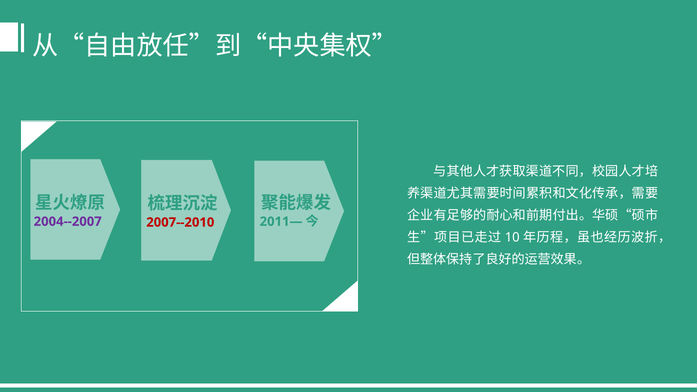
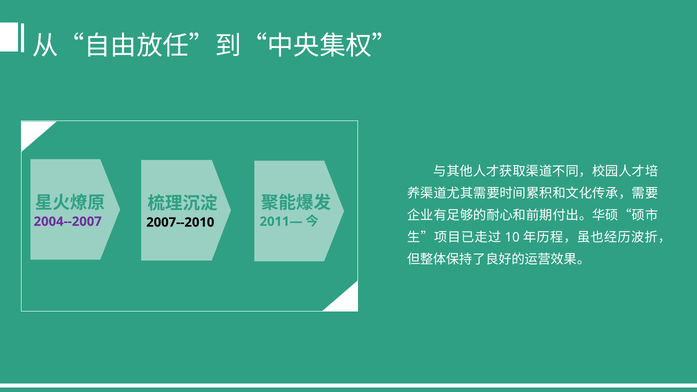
2007--2010 colour: red -> black (180, 222)
